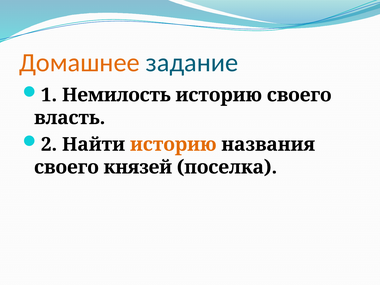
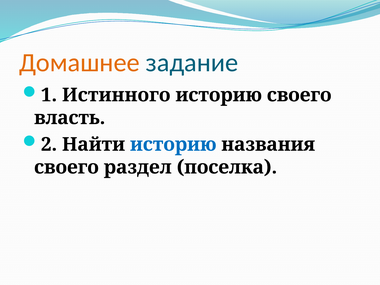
Немилость: Немилость -> Истинного (116, 95)
историю colour: orange -> blue (173, 144)
князей: князей -> раздел (138, 167)
